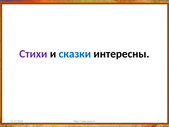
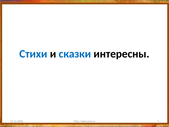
Стихи colour: purple -> blue (33, 54)
